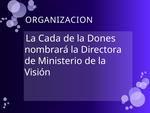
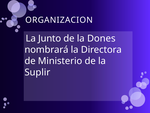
Cada: Cada -> Junto (50, 38)
Visión: Visión -> Suplir (37, 72)
